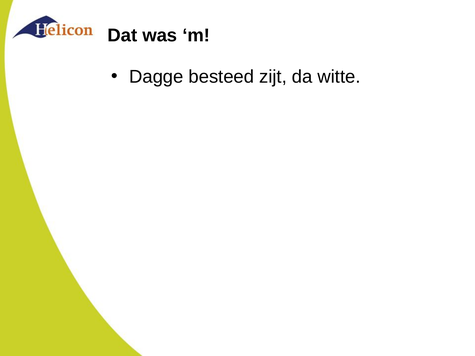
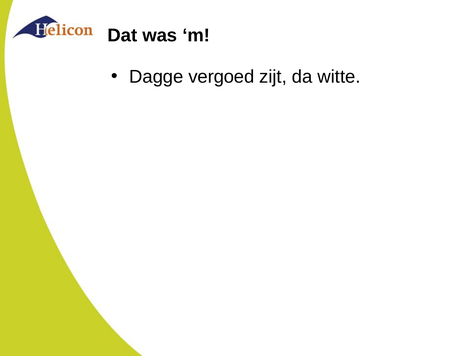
besteed: besteed -> vergoed (221, 77)
